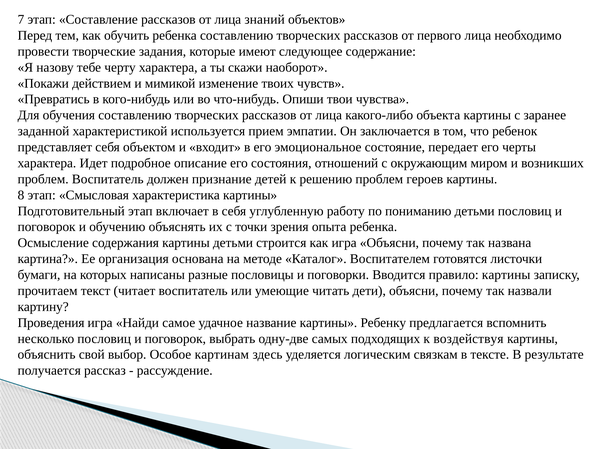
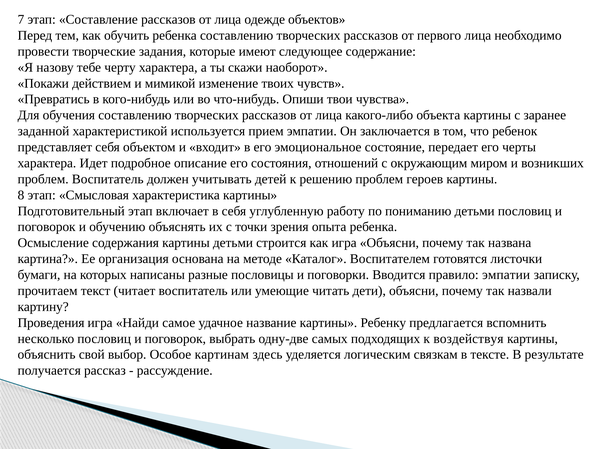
знаний: знаний -> одежде (265, 20)
признание: признание -> учитывать (222, 179)
правило картины: картины -> эмпатии (506, 275)
